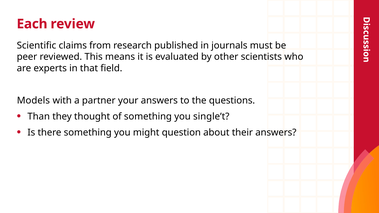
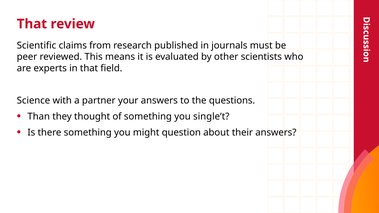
Each: Each -> That (32, 24)
Models: Models -> Science (33, 100)
